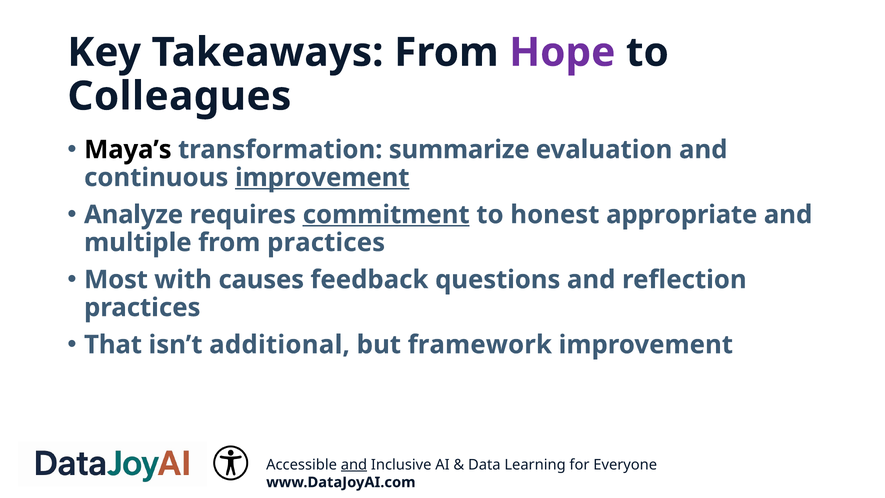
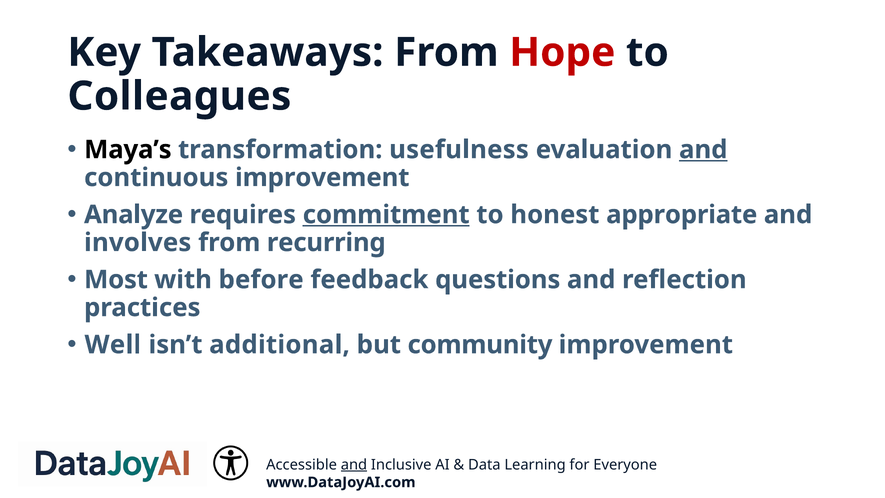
Hope colour: purple -> red (562, 52)
summarize: summarize -> usefulness (459, 150)
and underline: none -> present (703, 150)
improvement underline: present -> none (322, 178)
multiple: multiple -> involves (138, 243)
from practices: practices -> recurring (326, 243)
causes: causes -> before (261, 280)
That: That -> Well (113, 345)
framework: framework -> community (480, 345)
